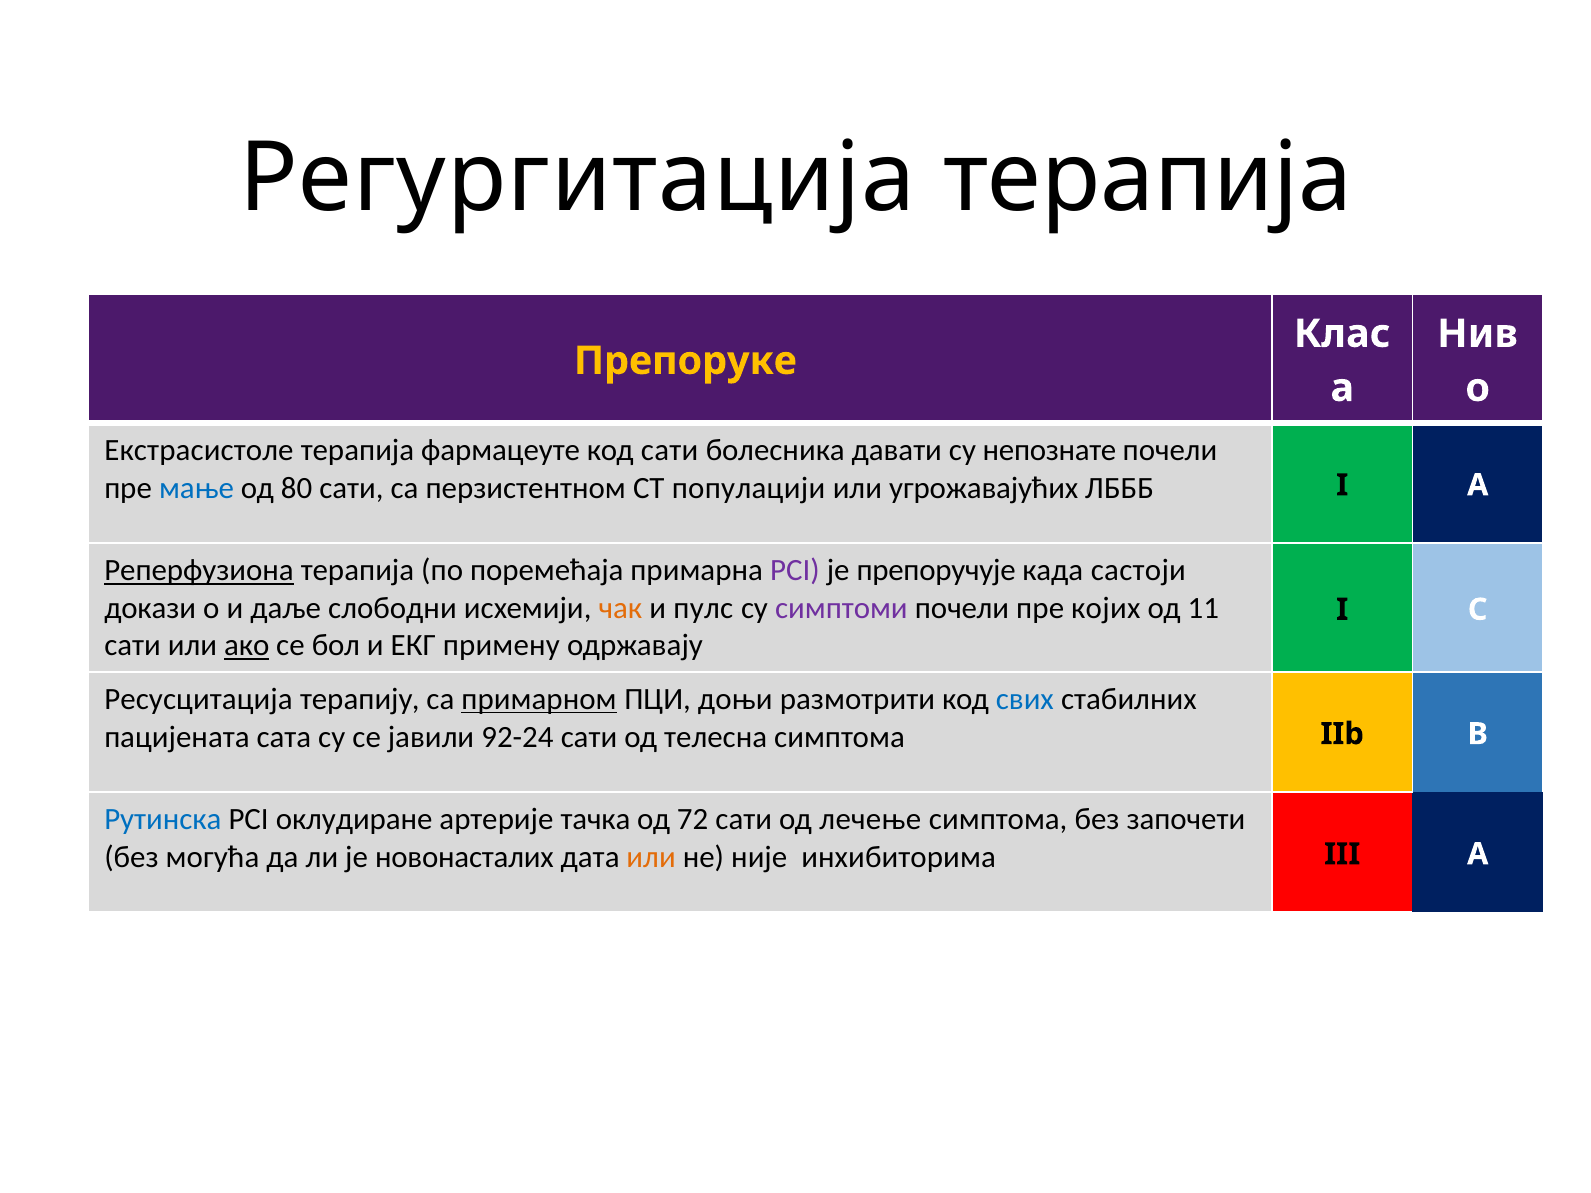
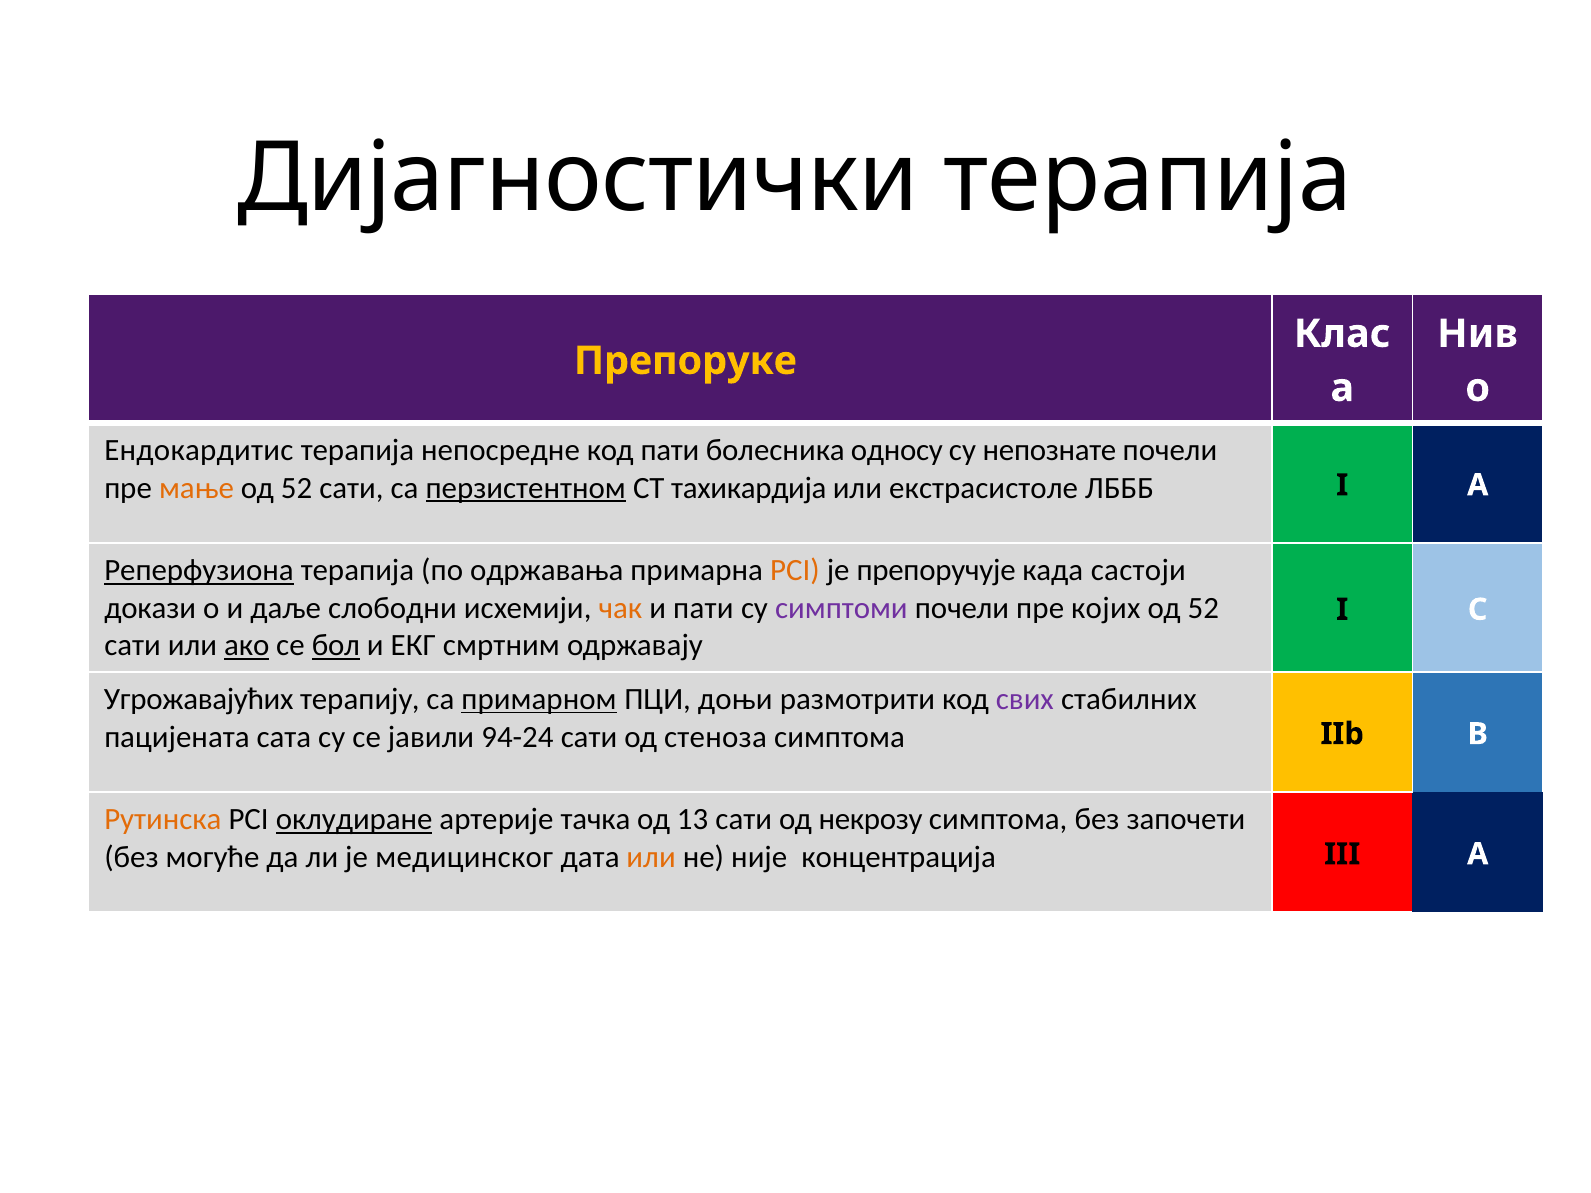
Регургитација: Регургитација -> Дијагностички (578, 178)
Екстрасистоле: Екстрасистоле -> Ендокардитис (199, 450)
фармацеуте: фармацеуте -> непосредне (500, 450)
код сати: сати -> пати (670, 450)
давати: давати -> односу (897, 450)
мање colour: blue -> orange (197, 488)
80: 80 -> 52 (297, 488)
перзистентном underline: none -> present (526, 488)
популацији: популацији -> тахикардија (749, 488)
угрожавајућих: угрожавајућих -> екстрасистоле (984, 488)
поремећаја: поремећаја -> одржавања (547, 571)
PCI colour: purple -> orange (795, 571)
и пулс: пулс -> пати (703, 608)
11: 11 -> 52 (1203, 608)
бол underline: none -> present (336, 646)
примену: примену -> смртним (501, 646)
Ресусцитација: Ресусцитација -> Угрожавајућих (199, 699)
свих colour: blue -> purple (1025, 699)
92-24: 92-24 -> 94-24 (517, 737)
телесна: телесна -> стеноза (716, 737)
Рутинска colour: blue -> orange (163, 820)
оклудиране underline: none -> present (354, 820)
72: 72 -> 13 (693, 820)
лечење: лечење -> некрозу (871, 820)
могућа: могућа -> могуће (213, 857)
новонасталих: новонасталих -> медицинског (464, 857)
инхибиторима: инхибиторима -> концентрација (899, 857)
